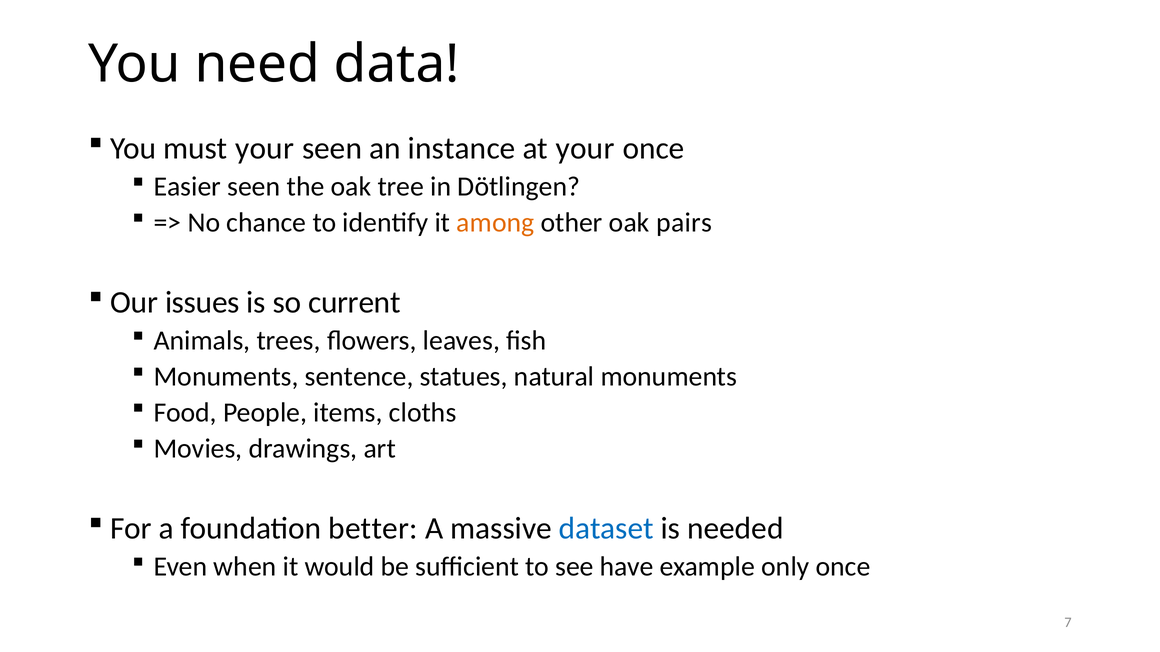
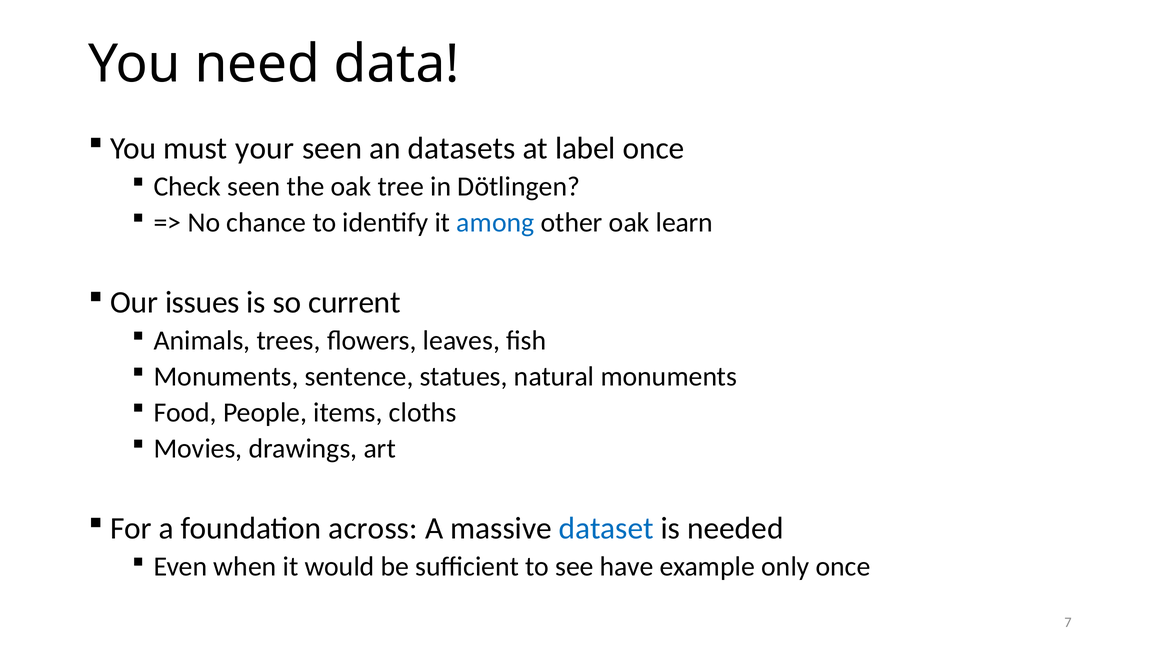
instance: instance -> datasets (462, 149)
at your: your -> label (585, 149)
Easier: Easier -> Check (187, 187)
among colour: orange -> blue (495, 223)
pairs: pairs -> learn (684, 223)
better: better -> across (373, 529)
